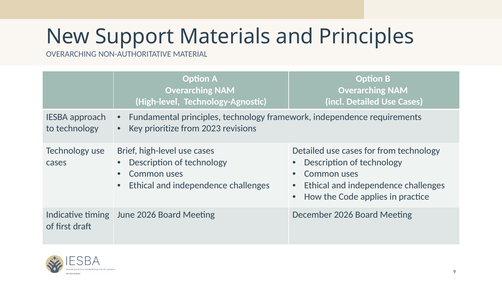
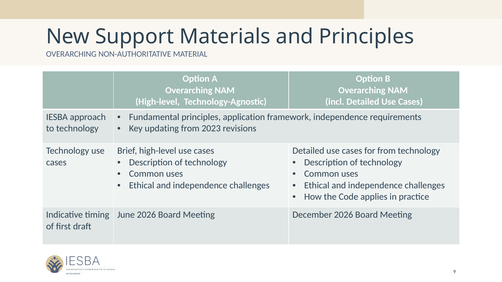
principles technology: technology -> application (244, 117)
prioritize: prioritize -> updating (162, 129)
